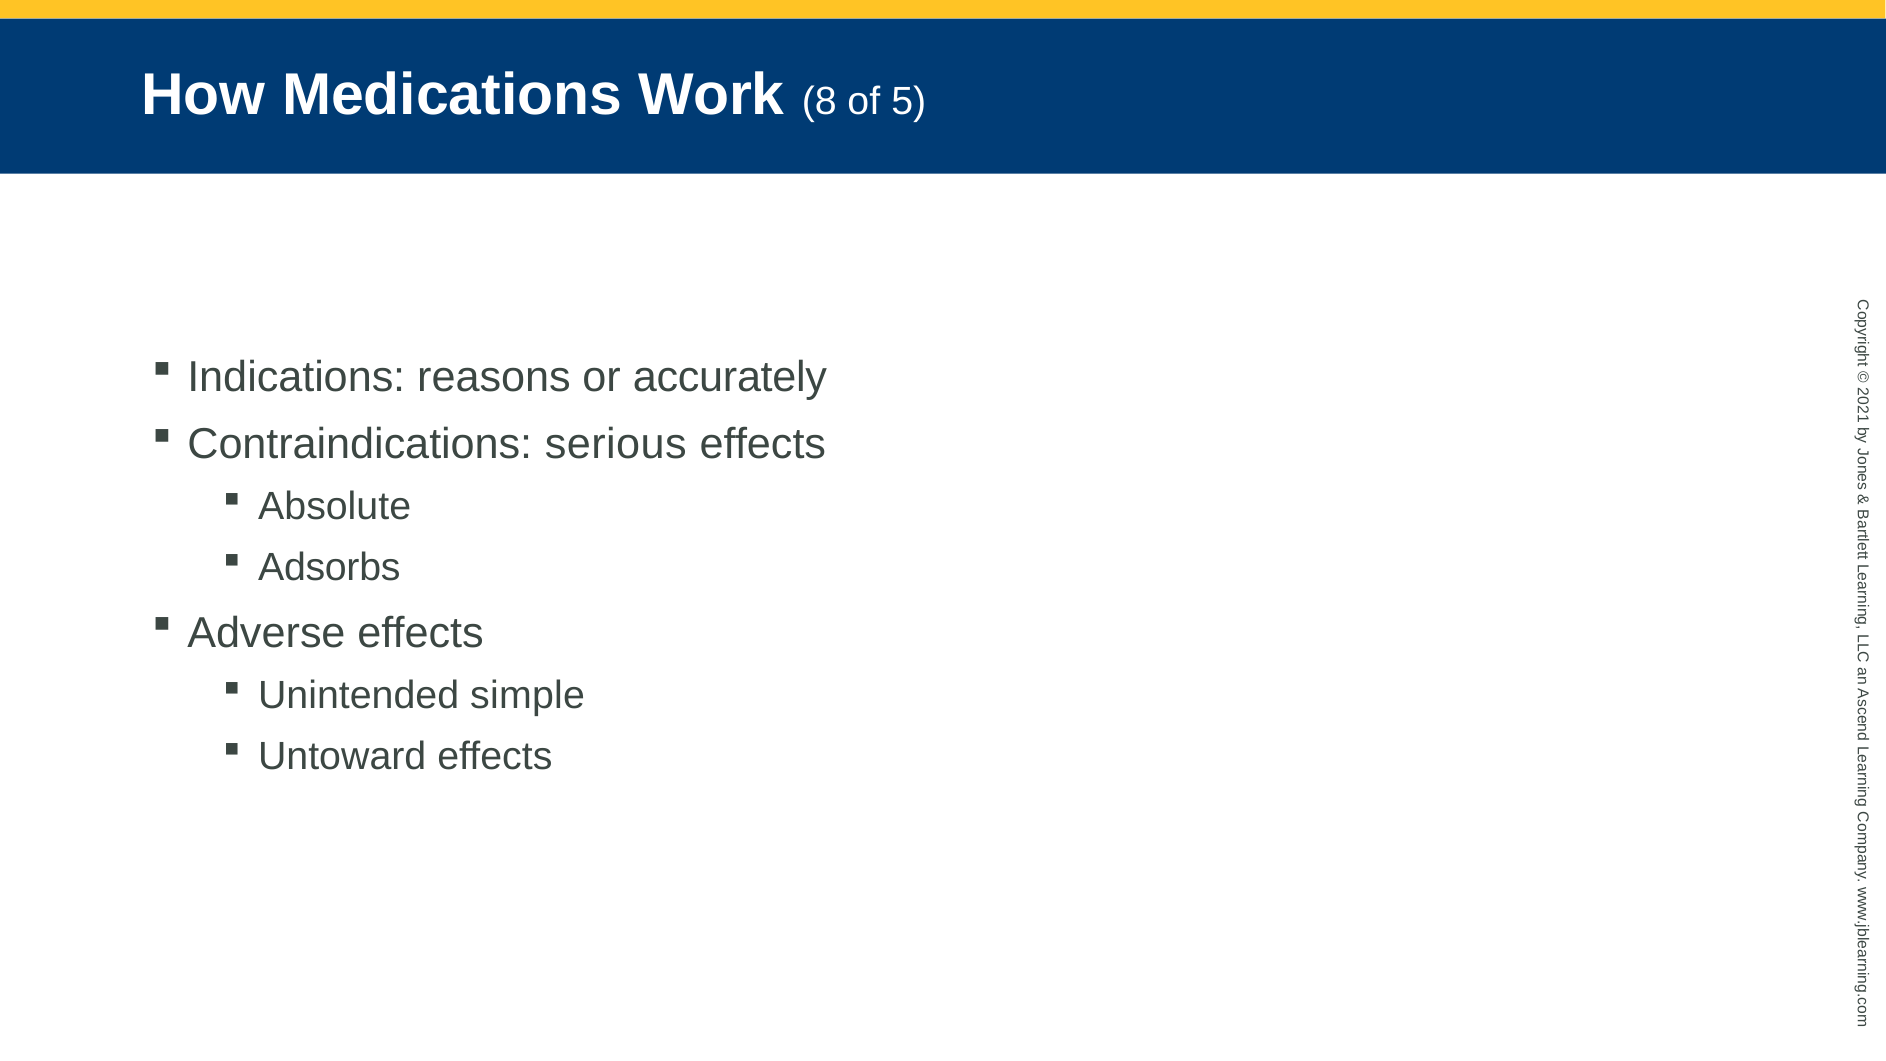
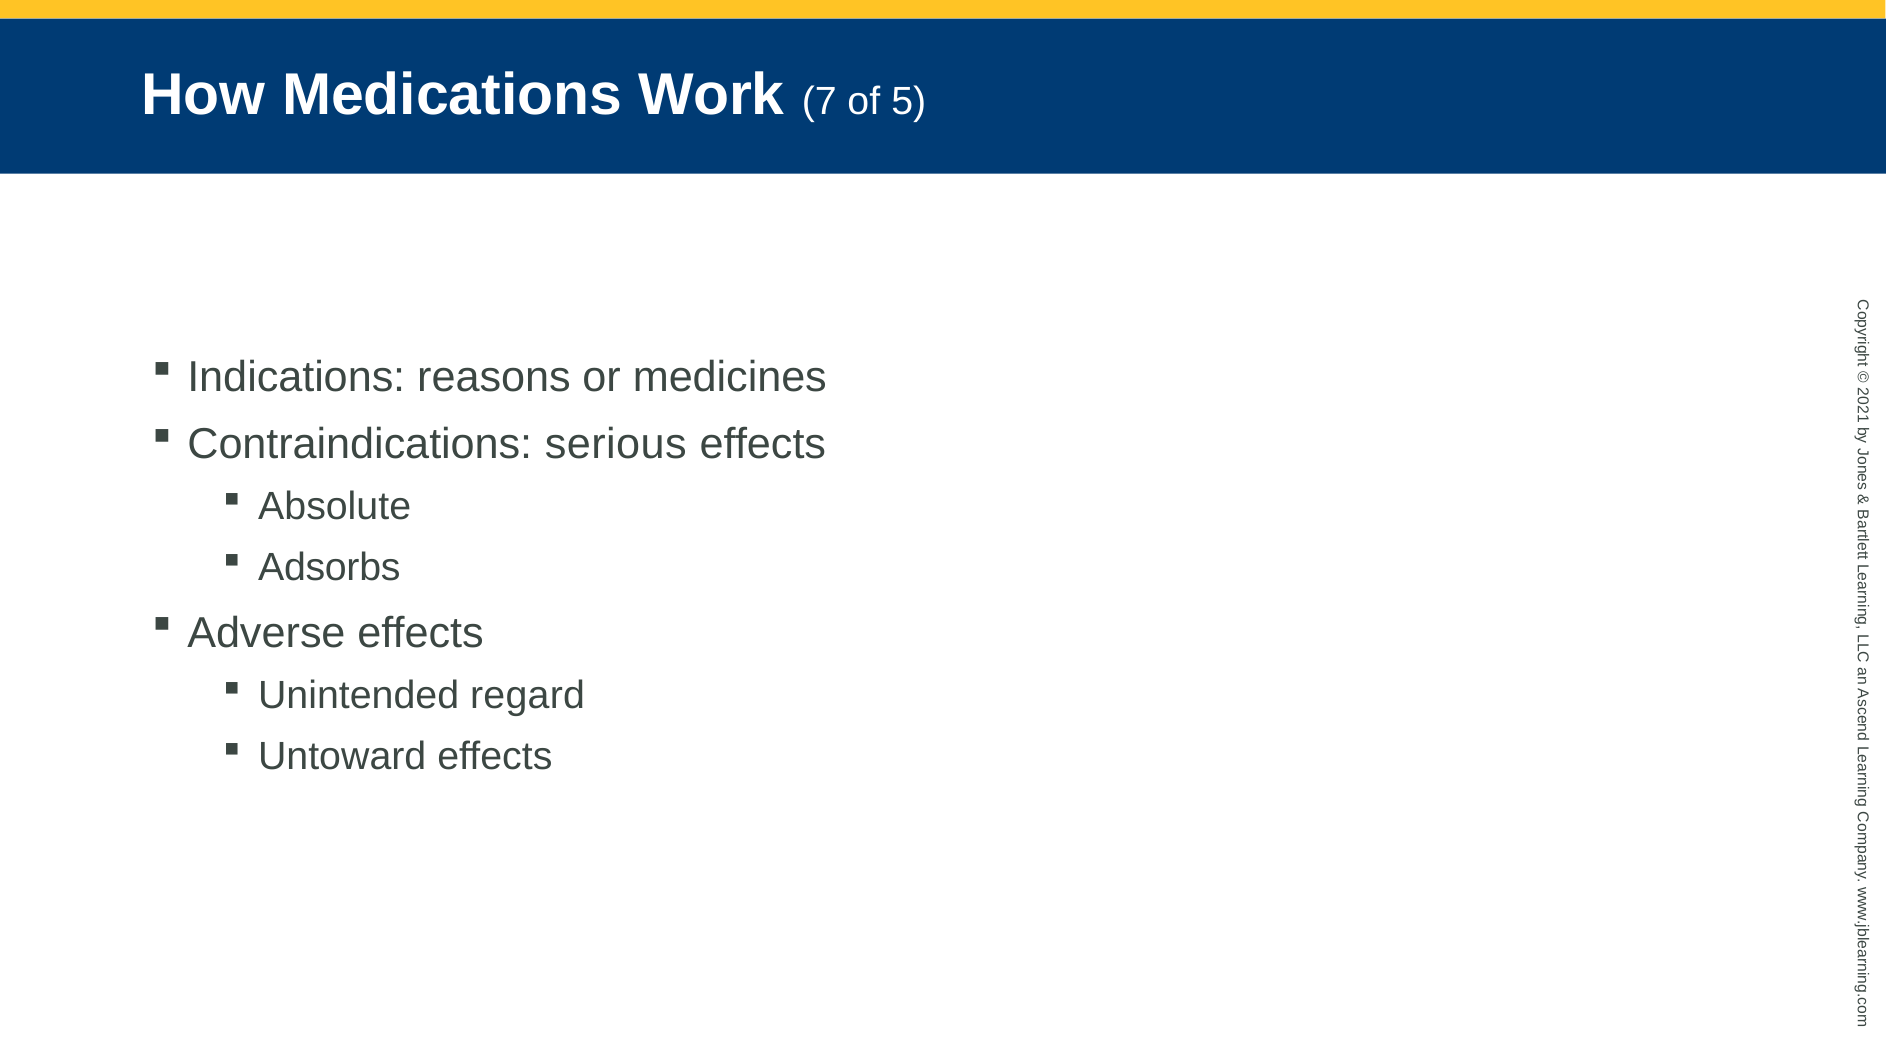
8: 8 -> 7 (819, 101)
accurately: accurately -> medicines (730, 377)
simple: simple -> regard (528, 696)
